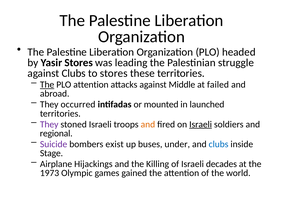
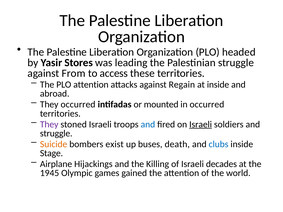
against Clubs: Clubs -> From (74, 73)
to stores: stores -> access (114, 73)
The underline: present -> none (47, 85)
Middle: Middle -> Regain (182, 85)
at failed: failed -> inside (218, 85)
in launched: launched -> occurred (207, 105)
and colour: orange -> blue (148, 124)
regional: regional -> struggle (56, 134)
Suicide colour: purple -> orange (54, 144)
under: under -> death (177, 144)
1973: 1973 -> 1945 (50, 173)
